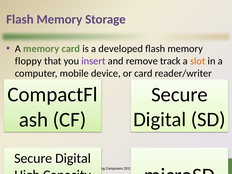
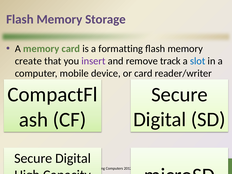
developed: developed -> formatting (121, 49)
floppy: floppy -> create (28, 61)
slot colour: orange -> blue (198, 61)
